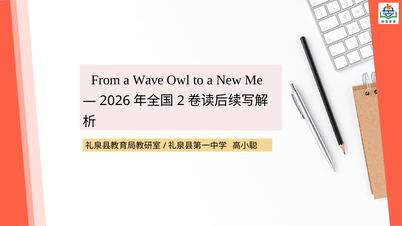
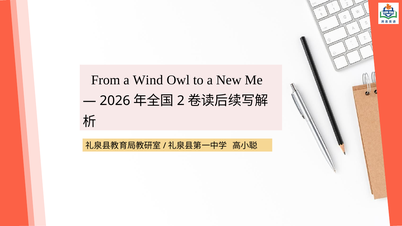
Wave: Wave -> Wind (148, 80)
